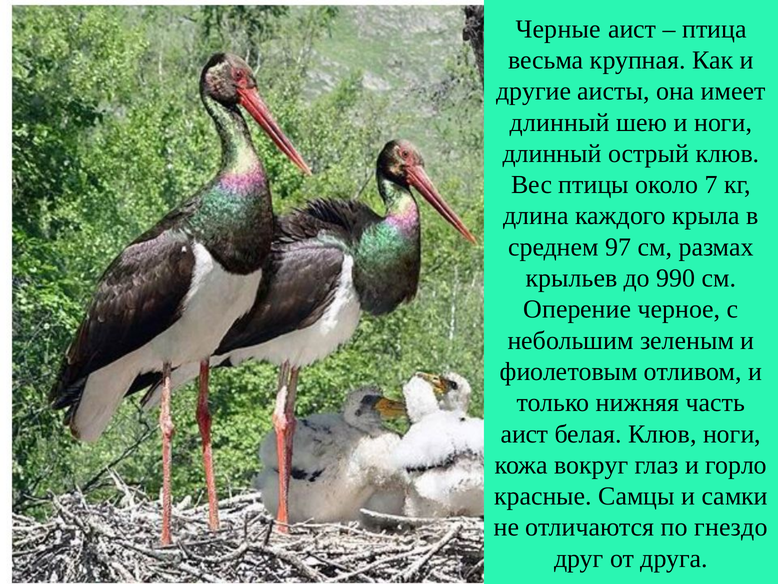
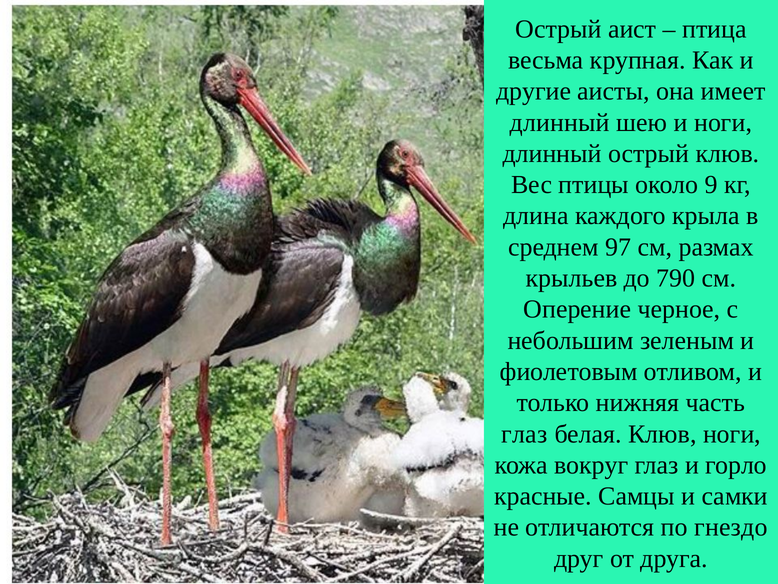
Черные: Черные -> Острый (558, 29)
7: 7 -> 9 (711, 185)
990: 990 -> 790 (676, 278)
аист: аист -> глаз (524, 434)
